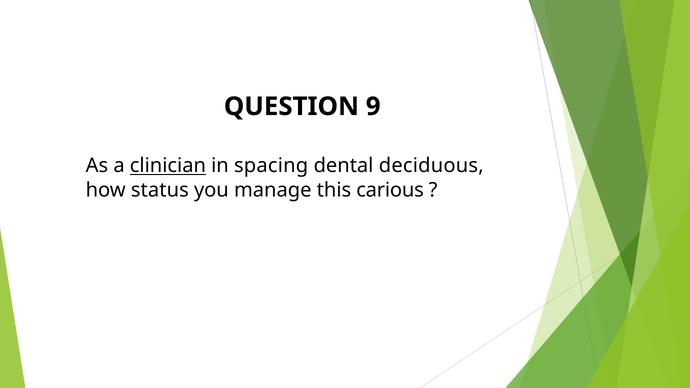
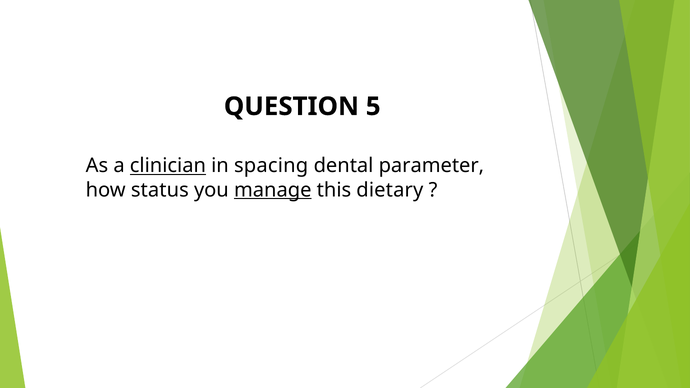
9: 9 -> 5 (373, 107)
deciduous: deciduous -> parameter (431, 166)
manage underline: none -> present (273, 190)
carious: carious -> dietary (390, 190)
